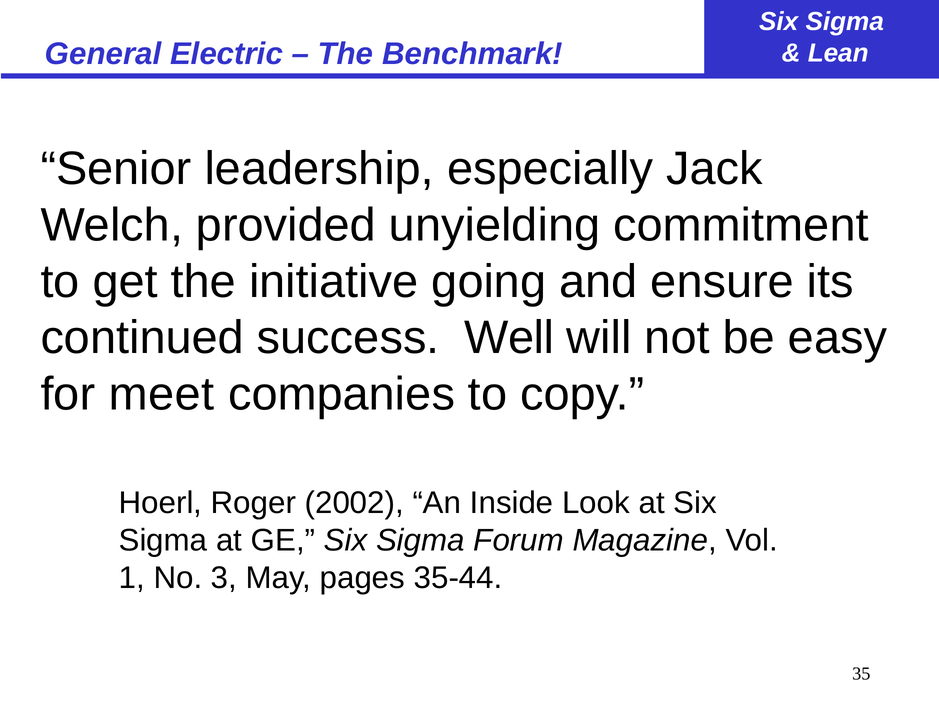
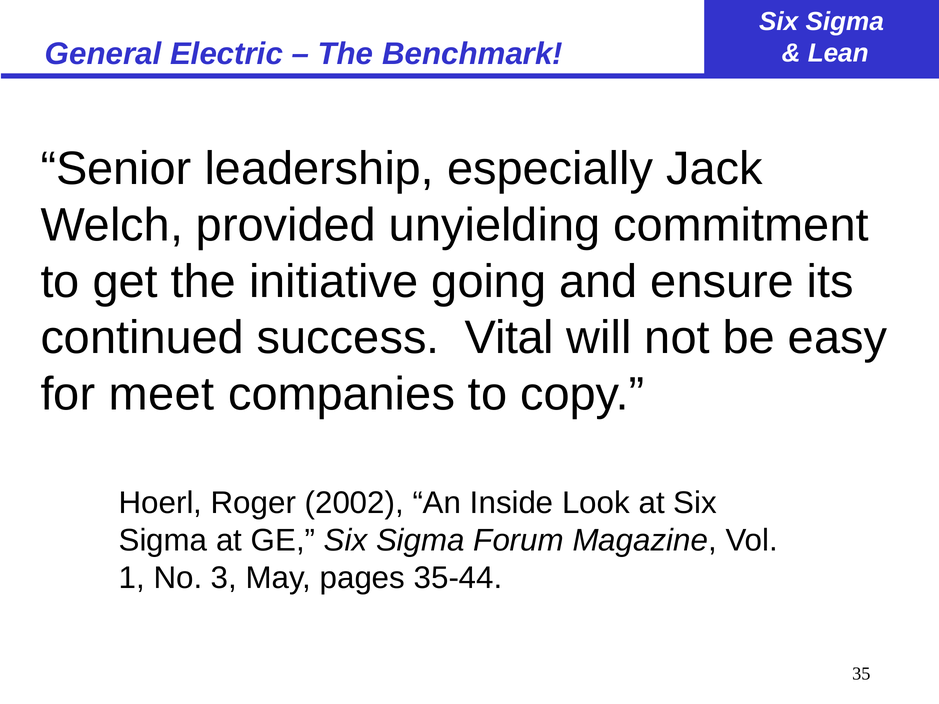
Well: Well -> Vital (509, 338)
